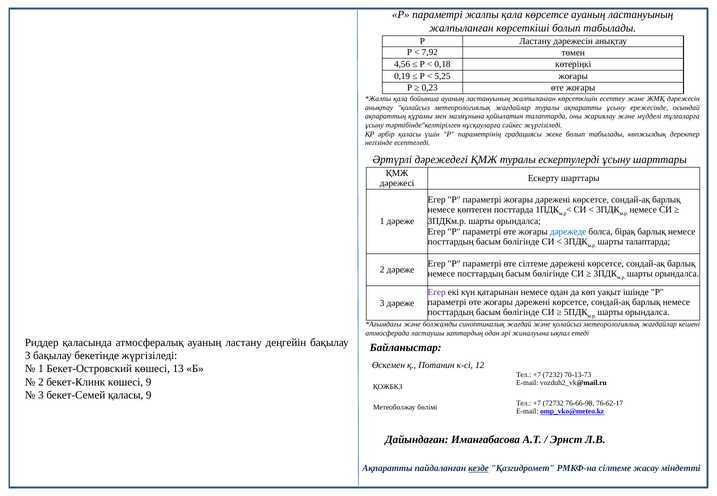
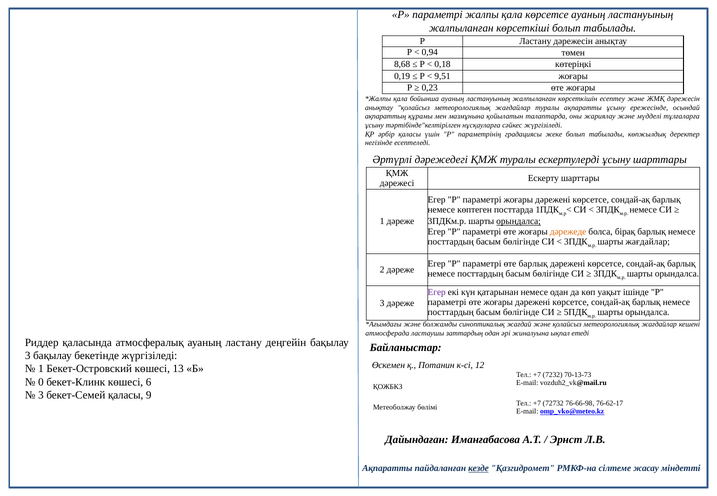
7,92: 7,92 -> 0,94 (430, 52)
4,56: 4,56 -> 8,68 (402, 64)
5,25: 5,25 -> 9,51 (443, 76)
орындалса underline: none -> present (519, 222)
дәрежеде colour: blue -> orange (568, 232)
шарты талаптарда: талаптарда -> жағдайлар (648, 242)
өте сілтеме: сілтеме -> барлық (533, 264)
2: 2 -> 0 (41, 382)
көшесі 9: 9 -> 6 (149, 382)
